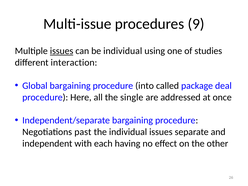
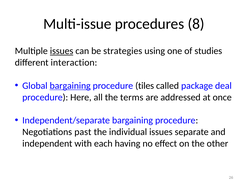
9: 9 -> 8 (196, 24)
be individual: individual -> strategies (123, 51)
bargaining underline: none -> present (70, 86)
into: into -> tiles (145, 86)
single: single -> terms (132, 97)
